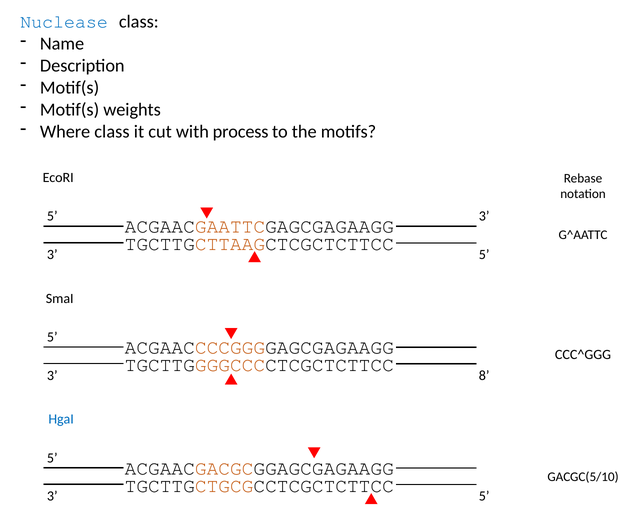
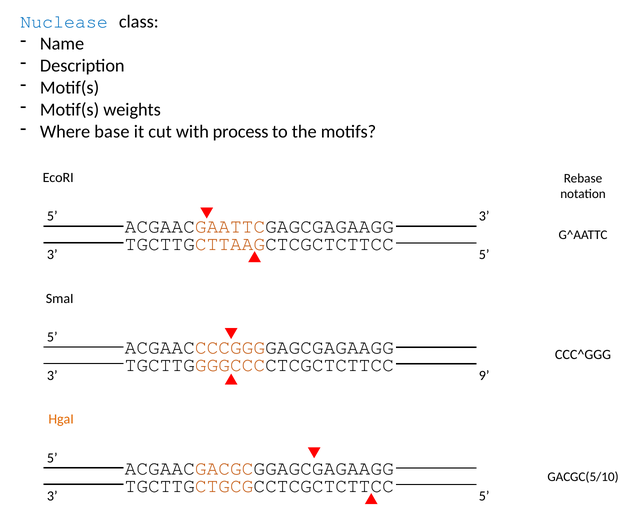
Where class: class -> base (112, 131)
8: 8 -> 9 (484, 375)
HgaI colour: blue -> orange (61, 419)
